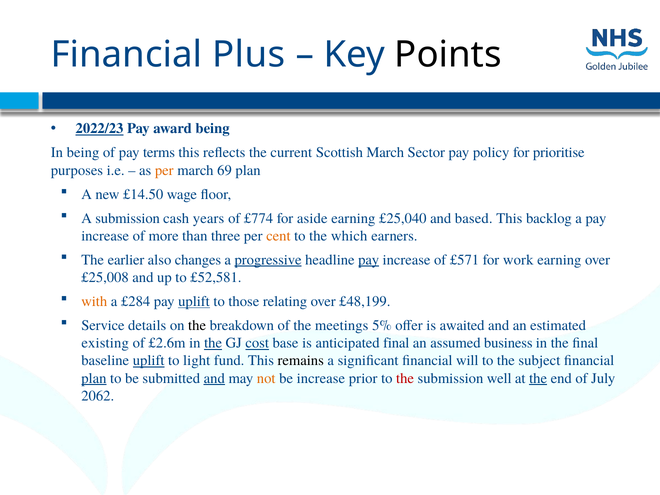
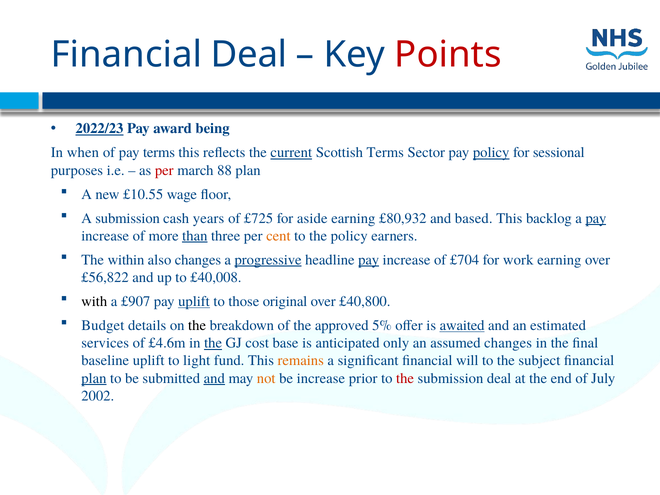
Financial Plus: Plus -> Deal (249, 55)
Points colour: black -> red (448, 55)
In being: being -> when (83, 153)
current underline: none -> present (291, 153)
Scottish March: March -> Terms (385, 153)
policy underline: none -> present (491, 153)
prioritise: prioritise -> sessional (559, 153)
per colour: orange -> red (164, 170)
69: 69 -> 88 (225, 170)
£14.50: £14.50 -> £10.55 (143, 194)
£774: £774 -> £725 (259, 218)
£25,040: £25,040 -> £80,932 (403, 218)
pay underline: none -> present (596, 218)
than underline: none -> present (195, 236)
the which: which -> policy (349, 236)
earlier: earlier -> within (126, 260)
£571: £571 -> £704 (465, 260)
£25,008: £25,008 -> £56,822 (105, 277)
£52,581: £52,581 -> £40,008 (216, 277)
with colour: orange -> black (94, 301)
£284: £284 -> £907 (136, 301)
relating: relating -> original (285, 301)
£48,199: £48,199 -> £40,800 (365, 301)
Service: Service -> Budget (103, 325)
meetings: meetings -> approved (342, 325)
awaited underline: none -> present (462, 325)
existing: existing -> services (105, 343)
£2.6m: £2.6m -> £4.6m (167, 343)
cost underline: present -> none (257, 343)
anticipated final: final -> only (396, 343)
assumed business: business -> changes (508, 343)
uplift underline: present -> none (149, 361)
remains colour: black -> orange (301, 361)
submission well: well -> deal (499, 378)
the underline: present -> none (538, 378)
2062: 2062 -> 2002 (98, 396)
